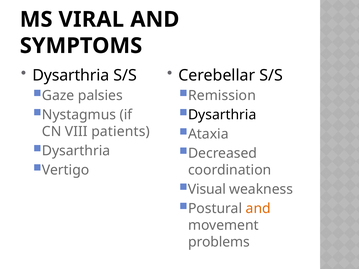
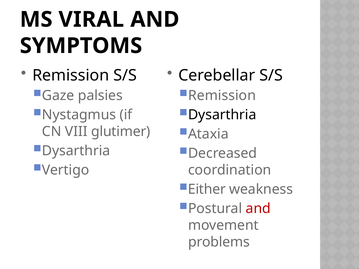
Dysarthria: Dysarthria -> Remission (71, 75)
patients: patients -> glutimer (121, 132)
Visual: Visual -> Either (207, 189)
and colour: orange -> red (258, 209)
